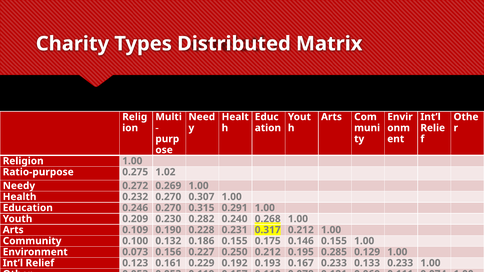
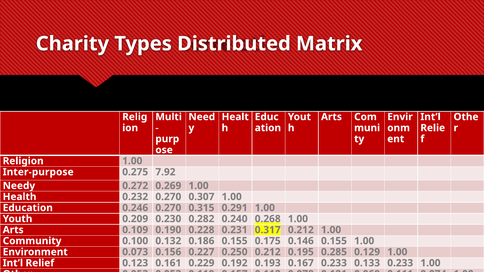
Ratio-purpose: Ratio-purpose -> Inter-purpose (38, 172)
1.02: 1.02 -> 7.92 (165, 172)
